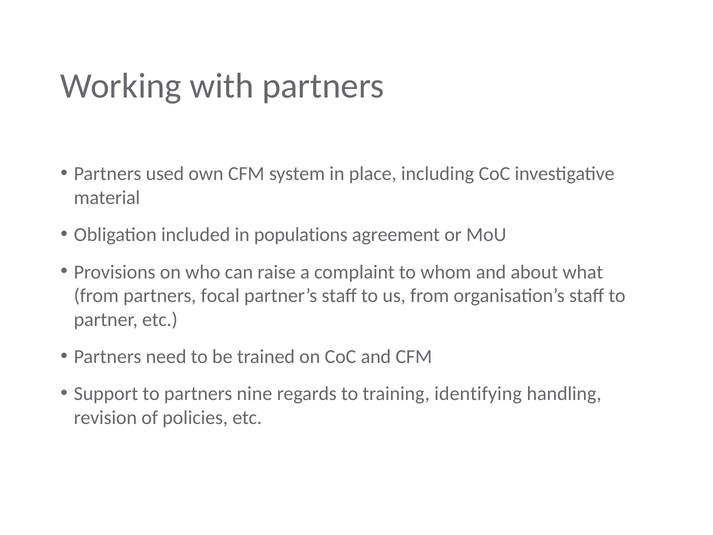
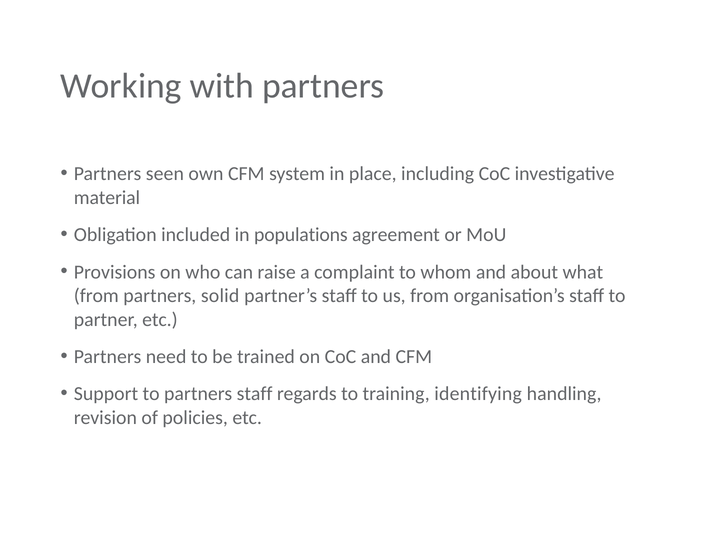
used: used -> seen (165, 174)
focal: focal -> solid (220, 296)
partners nine: nine -> staff (255, 394)
